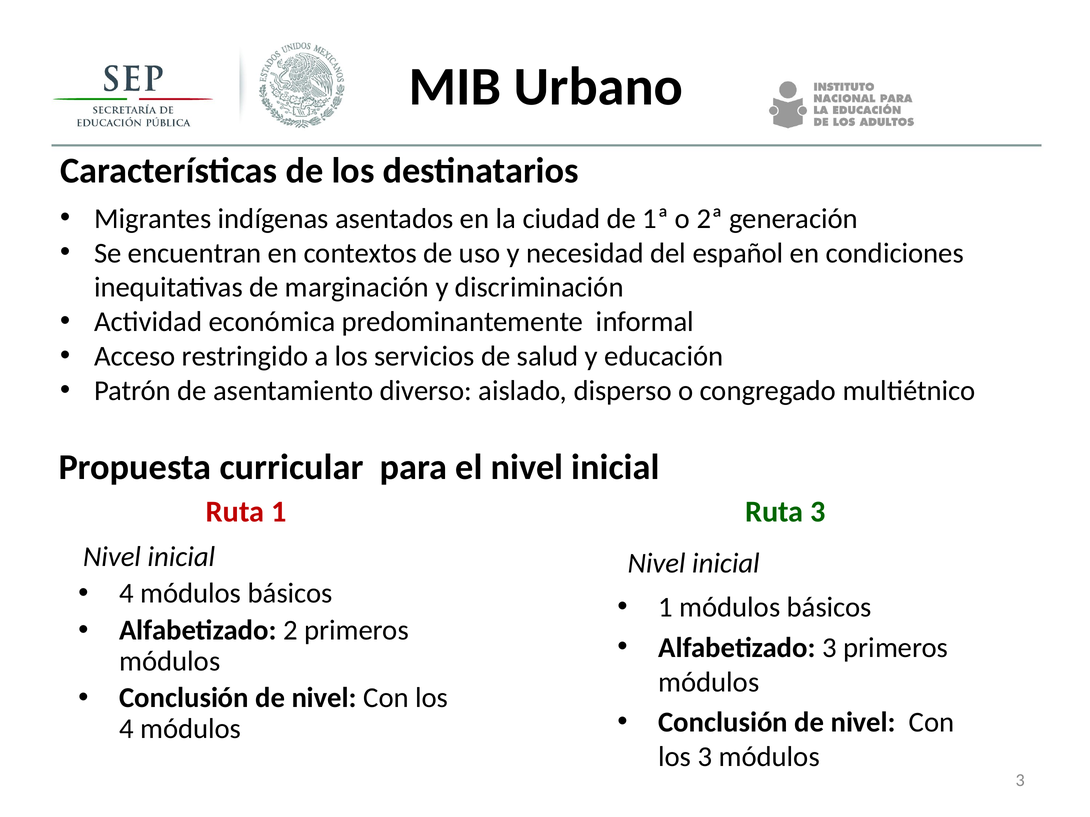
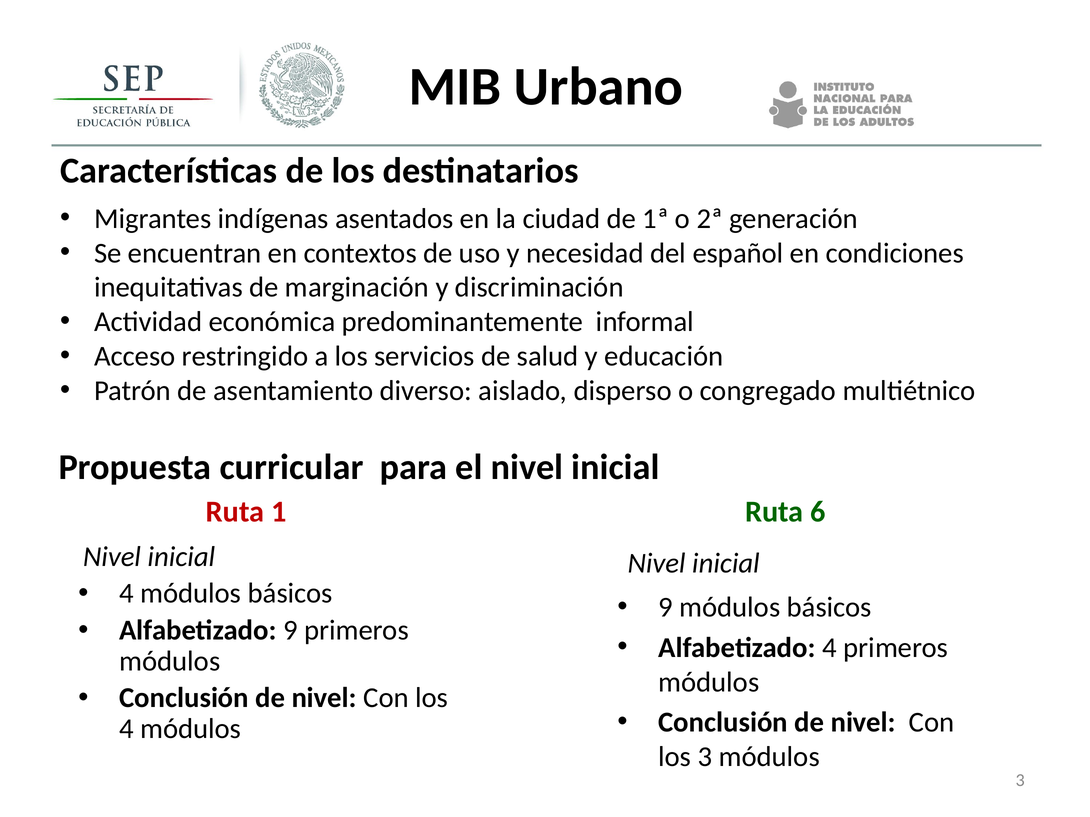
Ruta 3: 3 -> 6 (818, 512)
1: 1 -> 9 (666, 608)
Alfabetizado 2: 2 -> 9 (290, 631)
Alfabetizado 3: 3 -> 4 (830, 648)
